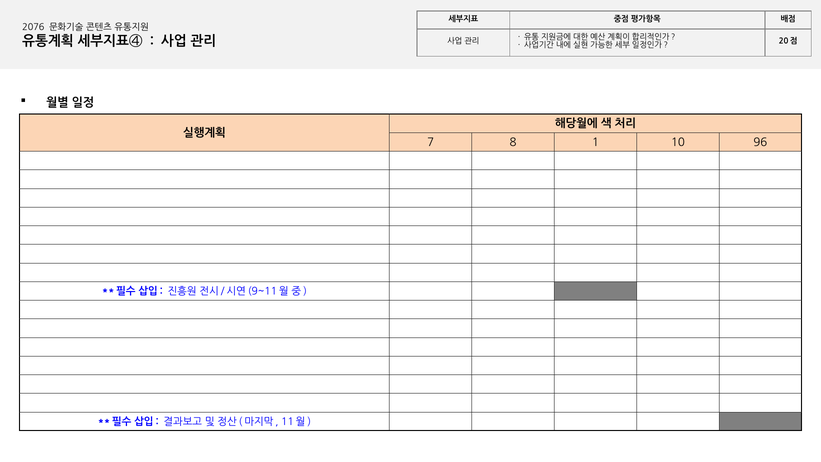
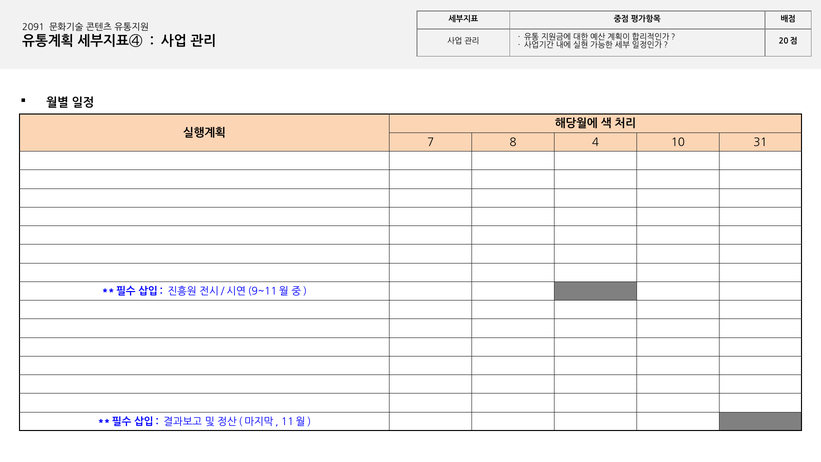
2076: 2076 -> 2091 (33, 27)
1: 1 -> 4 (595, 142)
96: 96 -> 31 (760, 142)
